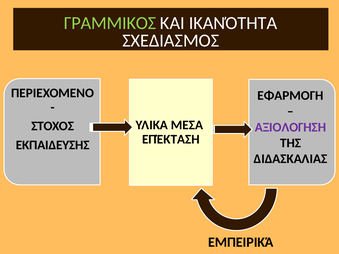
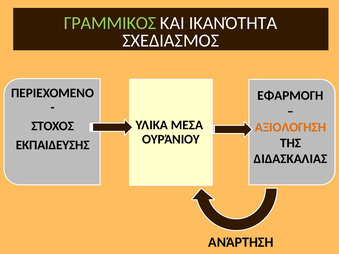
ΑΞΙΟΛΟΓΗΣΗ colour: purple -> orange (291, 127)
ΕΠΈΚΤΑΣΗ: ΕΠΈΚΤΑΣΗ -> ΟΥΡΆΝΙΟΥ (171, 139)
ΕΜΠΕΙΡΙΚΆ: ΕΜΠΕΙΡΙΚΆ -> ΑΝΆΡΤΗΣΗ (241, 242)
